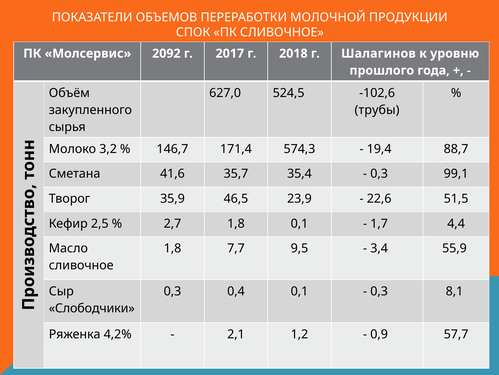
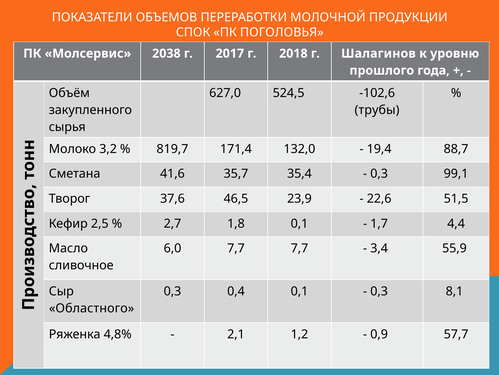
ПК СЛИВОЧНОЕ: СЛИВОЧНОЕ -> ПОГОЛОВЬЯ (282, 32)
2092: 2092 -> 2038 (166, 53)
146,7: 146,7 -> 819,7 (172, 149)
574,3: 574,3 -> 132,0 (299, 149)
35,9: 35,9 -> 37,6 (172, 198)
1,8: 1,8 -> 6,0 (173, 248)
7,7 9,5: 9,5 -> 7,7 (299, 248)
Слободчики: Слободчики -> Областного (92, 308)
4,2%: 4,2% -> 4,8% (118, 334)
